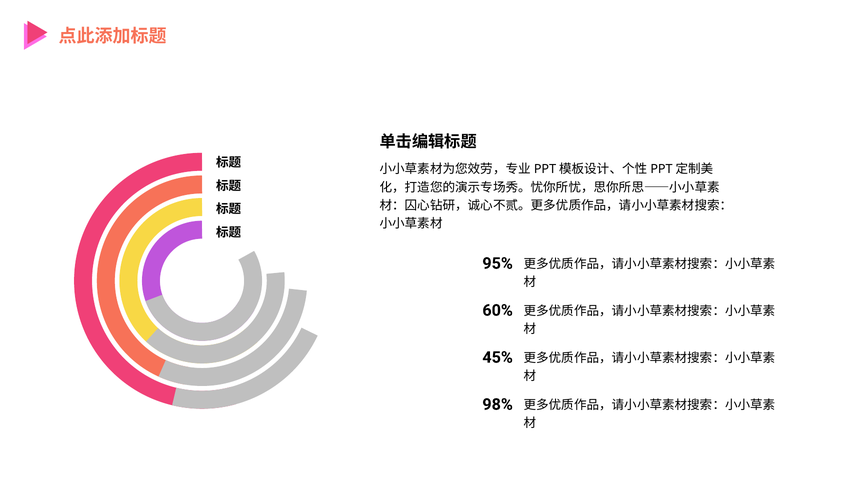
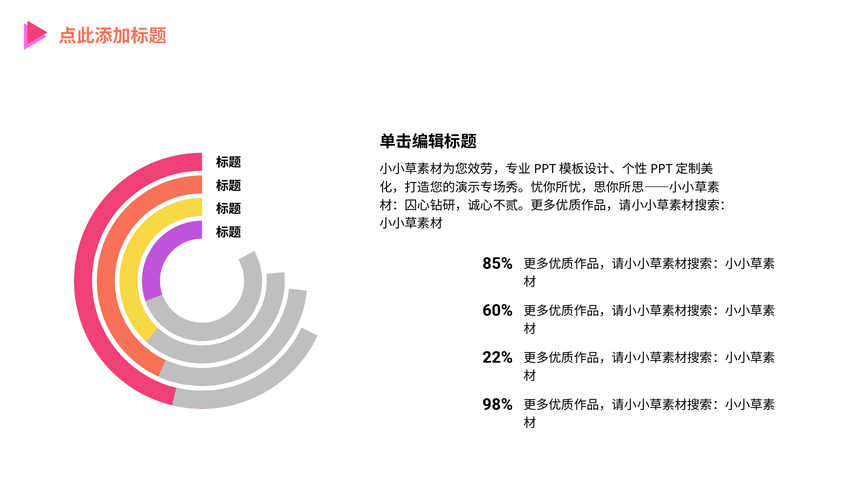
95%: 95% -> 85% (498, 263)
45%: 45% -> 22% (498, 357)
